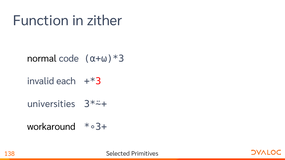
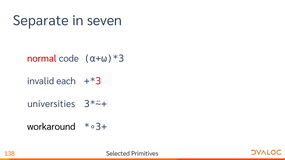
Function: Function -> Separate (41, 21)
zither: zither -> seven (105, 21)
normal colour: black -> red (42, 59)
